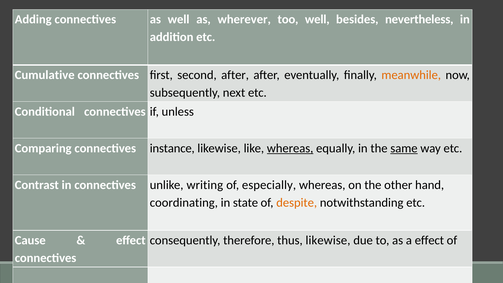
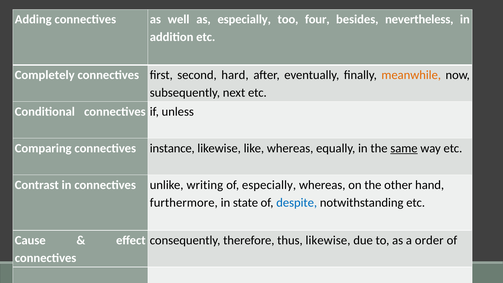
as wherever: wherever -> especially (244, 20)
too well: well -> four (317, 20)
Cumulative: Cumulative -> Completely (45, 75)
second after: after -> hard (235, 75)
whereas underline: present -> none (290, 148)
coordinating: coordinating -> furthermore (184, 203)
despite colour: orange -> blue (297, 203)
a effect: effect -> order (429, 240)
